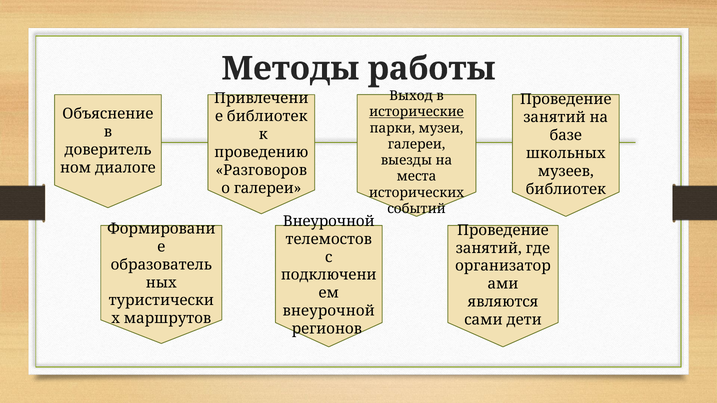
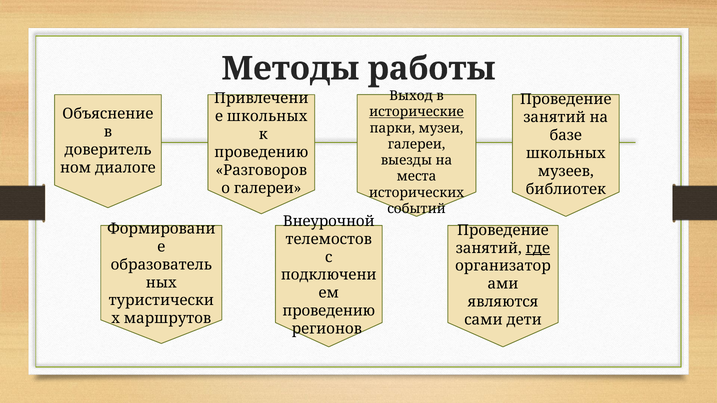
библиотек: библиотек -> школьных (267, 117)
где underline: none -> present (538, 248)
внеурочной: внеурочной -> проведению (329, 311)
